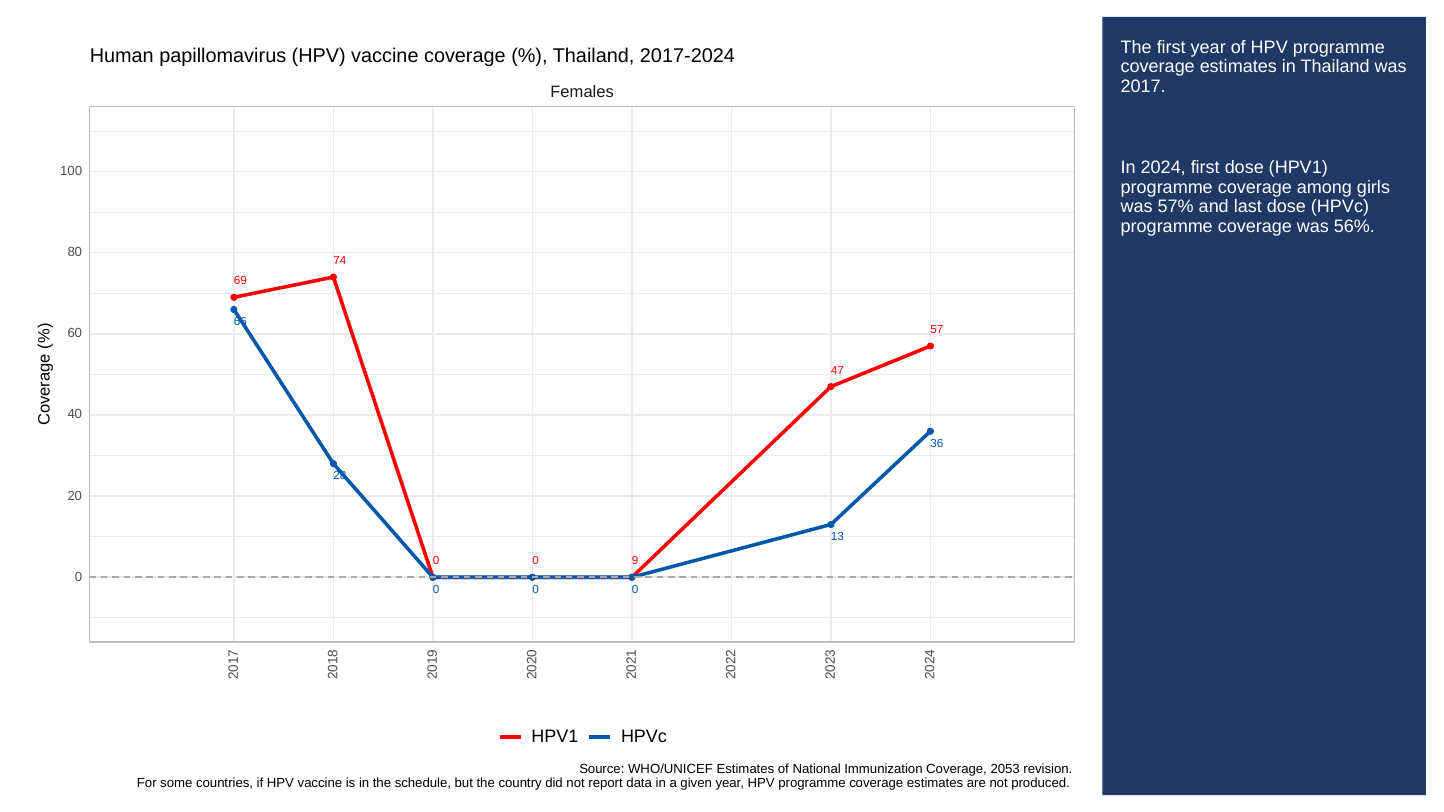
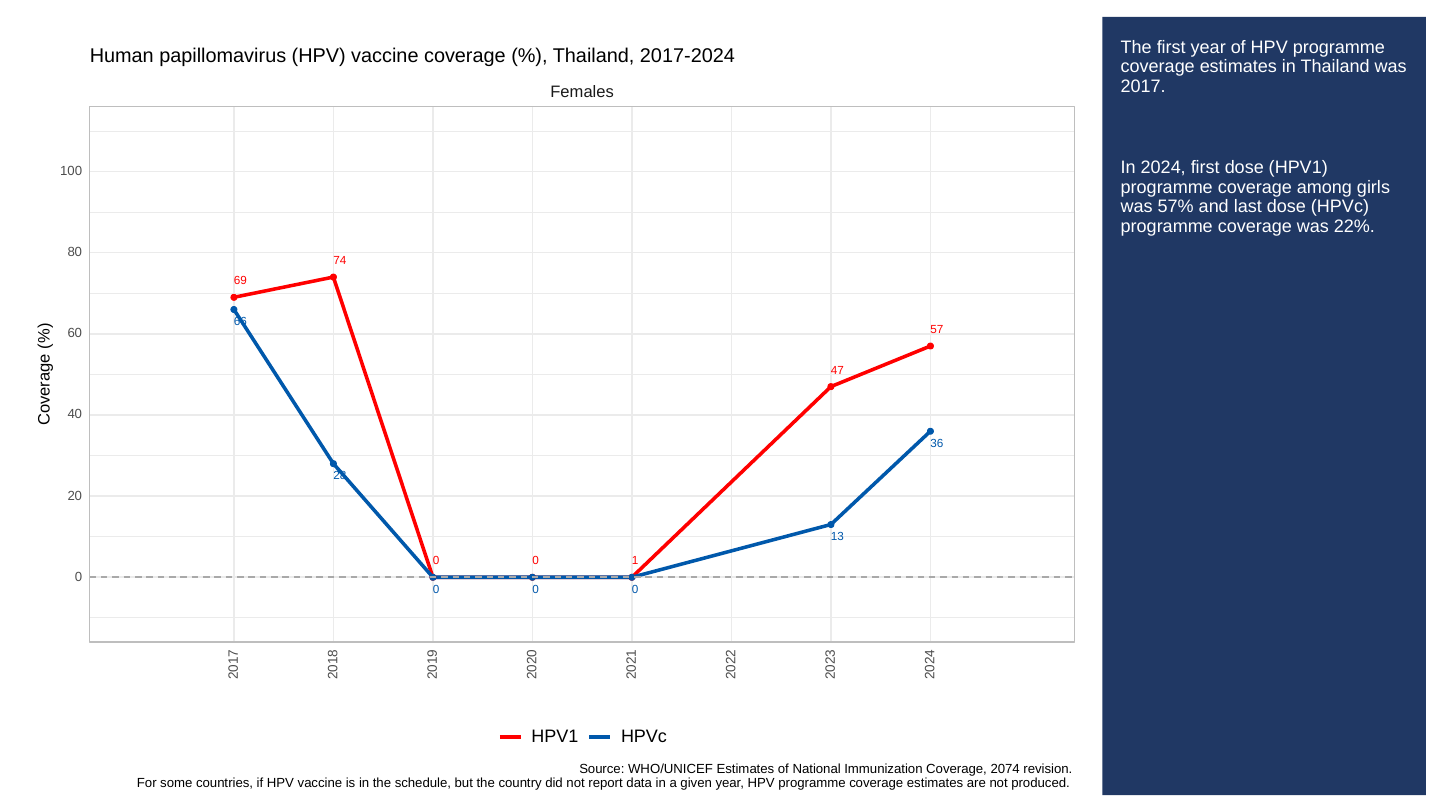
56%: 56% -> 22% (1354, 227)
0 0 9: 9 -> 1 (635, 561)
2053: 2053 -> 2074 (1005, 769)
